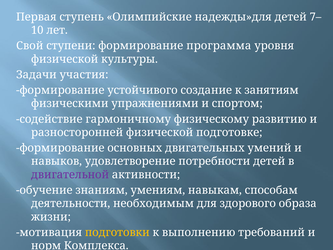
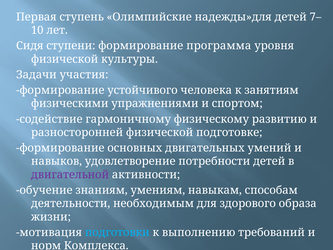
Свой: Свой -> Сидя (30, 46)
создание: создание -> человека (206, 90)
подготовки colour: yellow -> light blue (117, 232)
